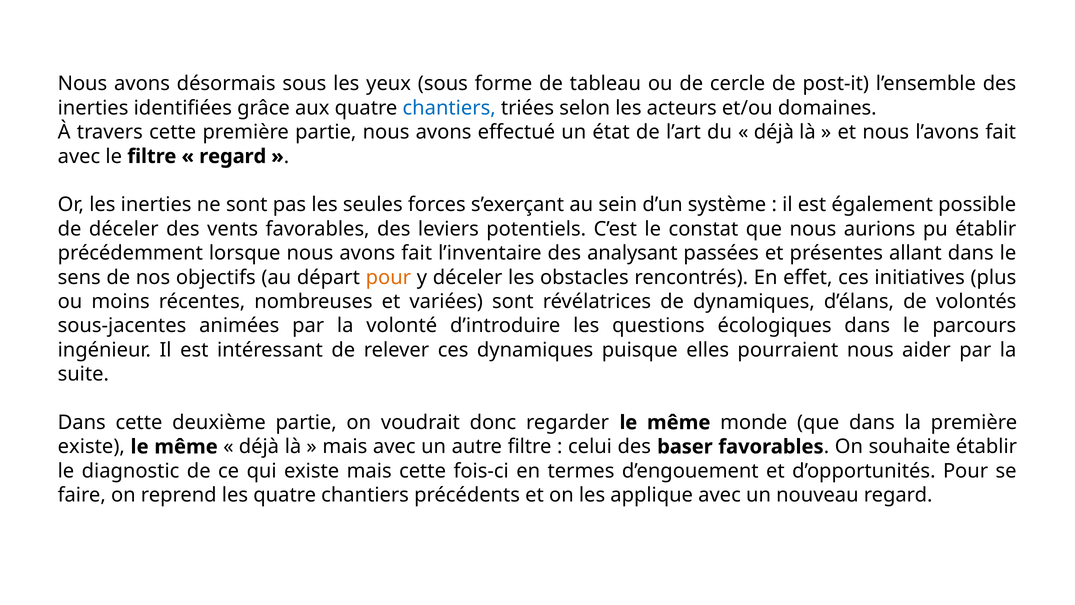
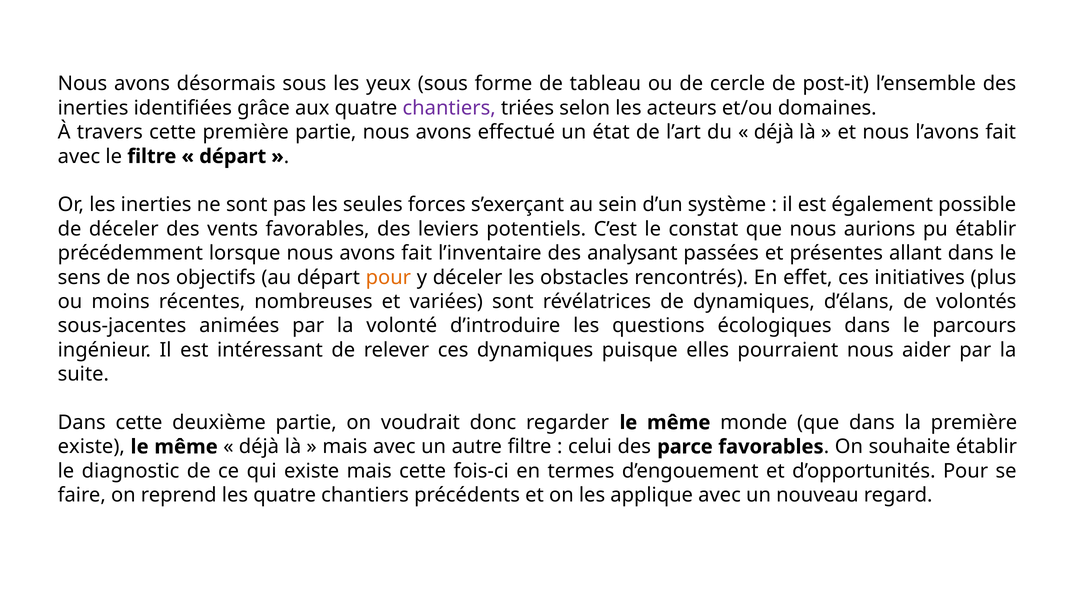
chantiers colour: blue -> purple (449, 108)
regard: regard -> départ (233, 156)
baser: baser -> parce (685, 447)
